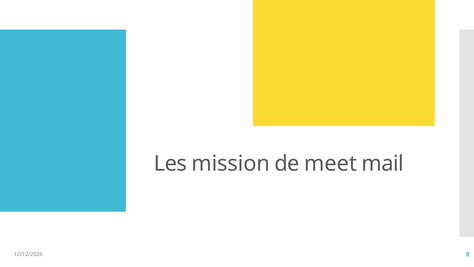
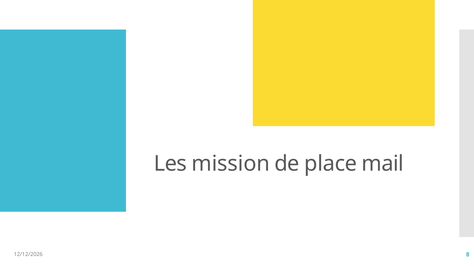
meet: meet -> place (331, 163)
